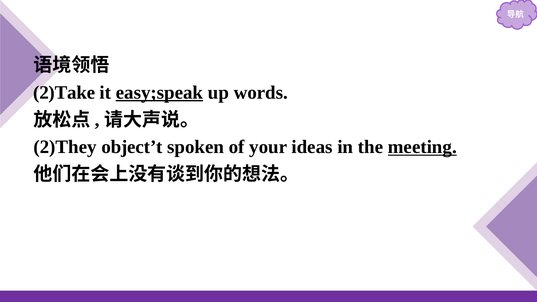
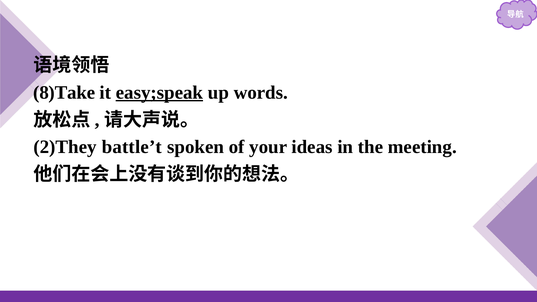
2)Take: 2)Take -> 8)Take (64, 93)
object’t: object’t -> battle’t (132, 147)
meeting underline: present -> none (422, 147)
